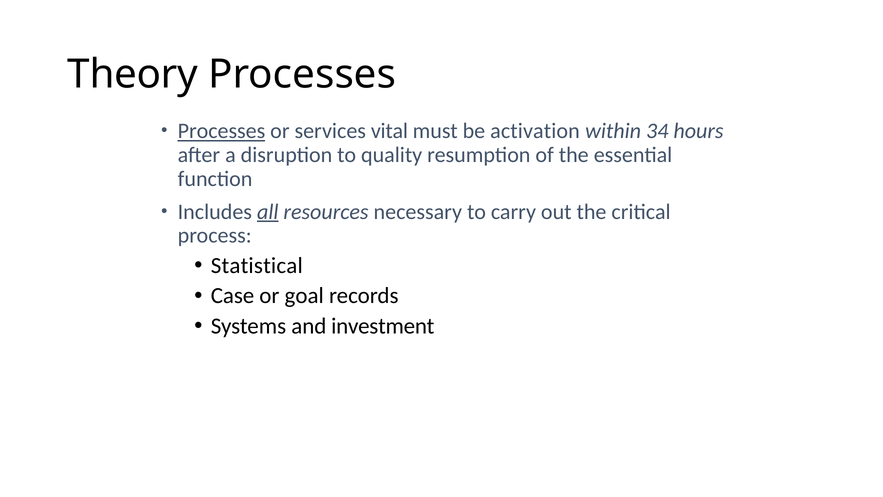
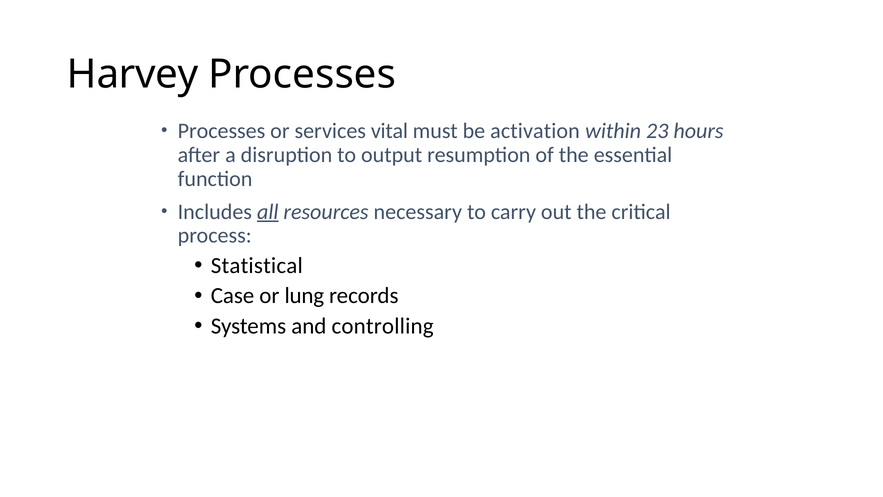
Theory: Theory -> Harvey (133, 74)
Processes underline: present -> none (221, 131)
34: 34 -> 23 (657, 131)
quality: quality -> output (392, 155)
goal: goal -> lung (304, 296)
investment: investment -> controlling (383, 326)
